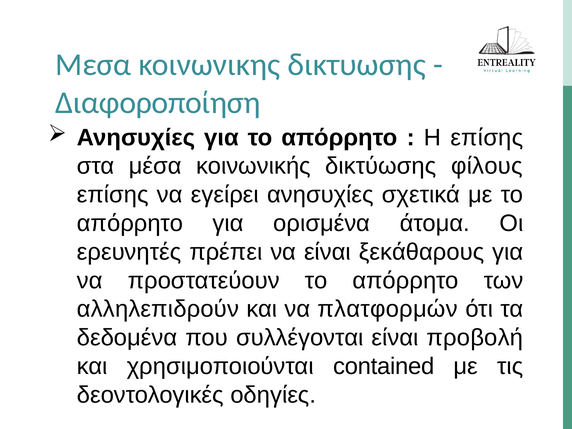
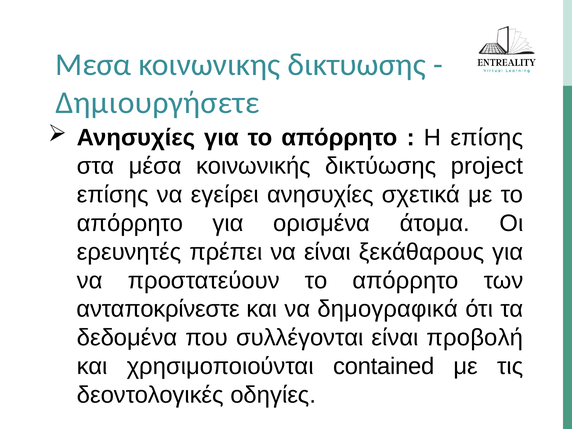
Διαφοροποίηση: Διαφοροποίηση -> Δημιουργήσετε (158, 103)
φίλους: φίλους -> project (487, 166)
αλληλεπιδρούν: αλληλεπιδρούν -> ανταποκρίνεστε (158, 309)
πλατφορμών: πλατφορμών -> δημογραφικά (388, 309)
